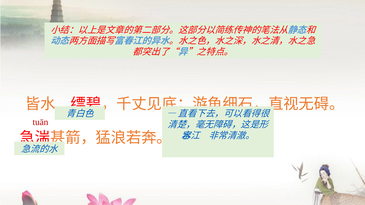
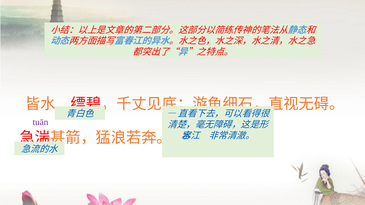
tuān colour: red -> purple (40, 122)
